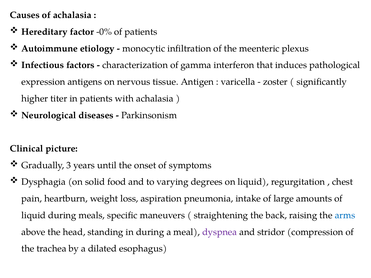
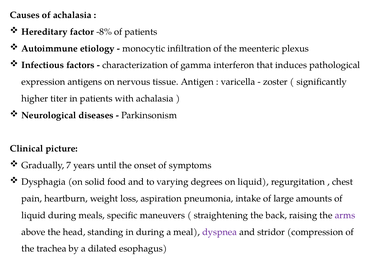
-0%: -0% -> -8% (104, 32)
3: 3 -> 7 (69, 165)
arms colour: blue -> purple (345, 215)
